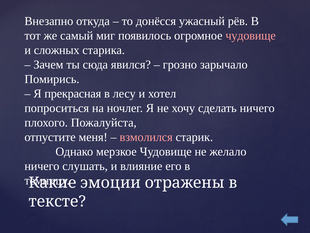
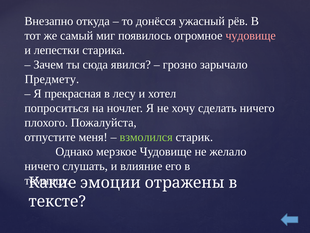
сложных: сложных -> лепестки (57, 50)
Помирись: Помирись -> Предмету (52, 79)
взмолился colour: pink -> light green (146, 137)
